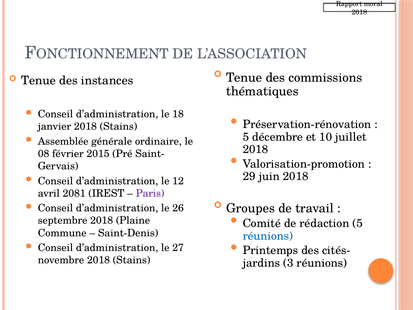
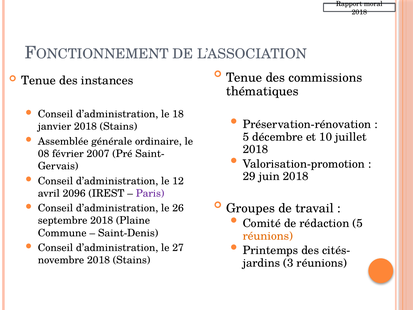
2015: 2015 -> 2007 (98, 154)
2081: 2081 -> 2096 (74, 193)
réunions colour: blue -> orange (268, 236)
